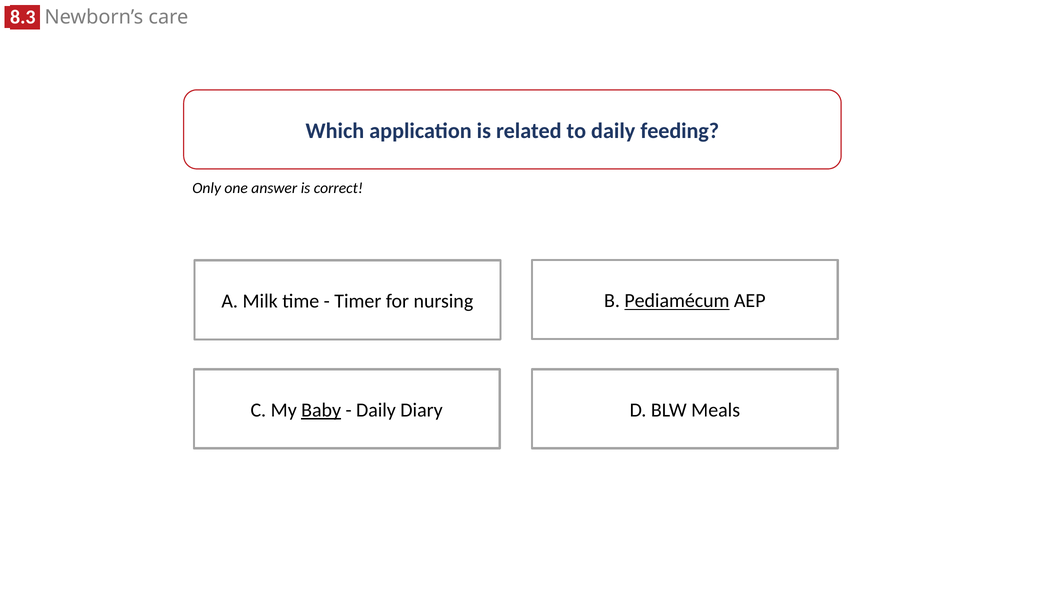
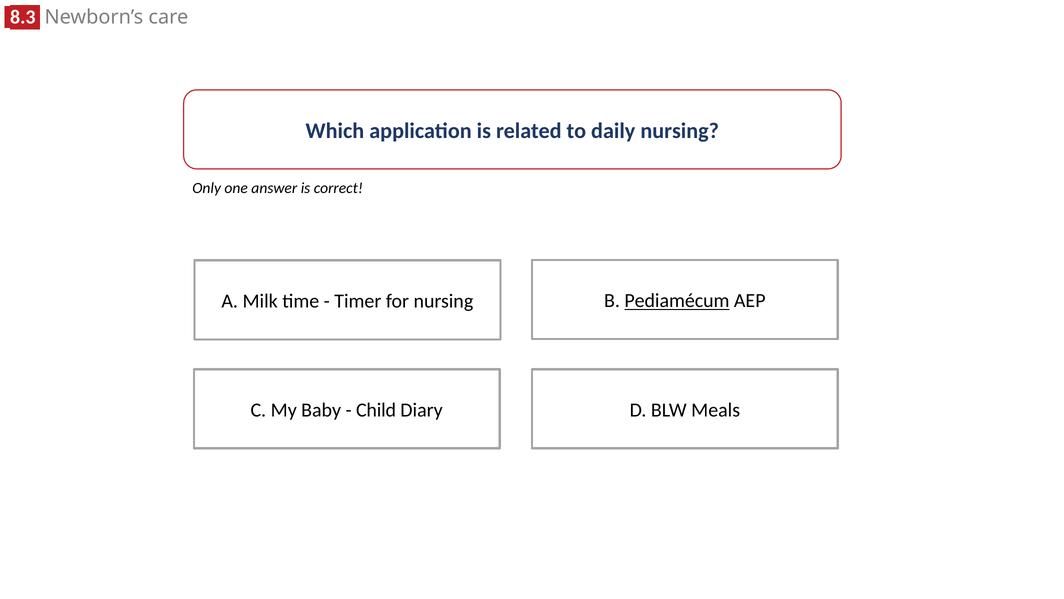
daily feeding: feeding -> nursing (680, 131)
Baby underline: present -> none (321, 410)
Daily: Daily -> Child (376, 410)
